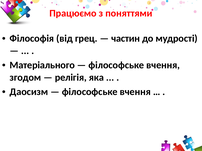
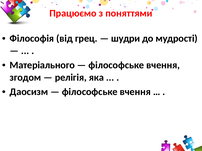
частин: частин -> шудри (126, 39)
